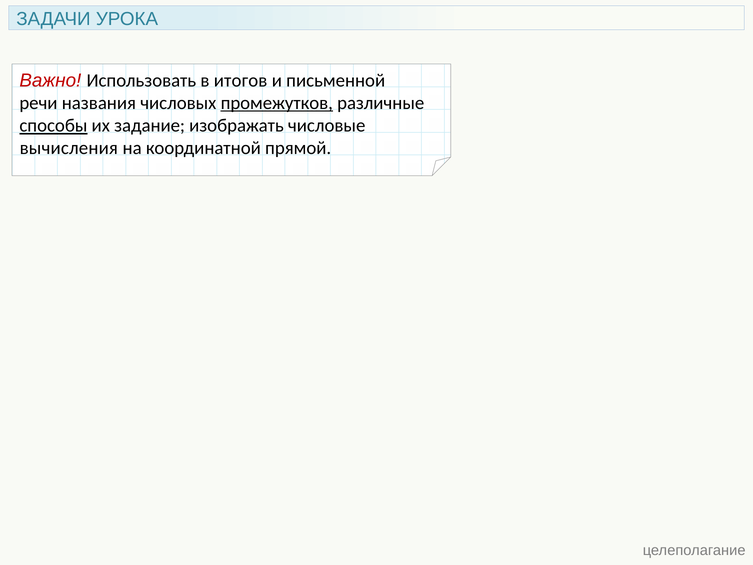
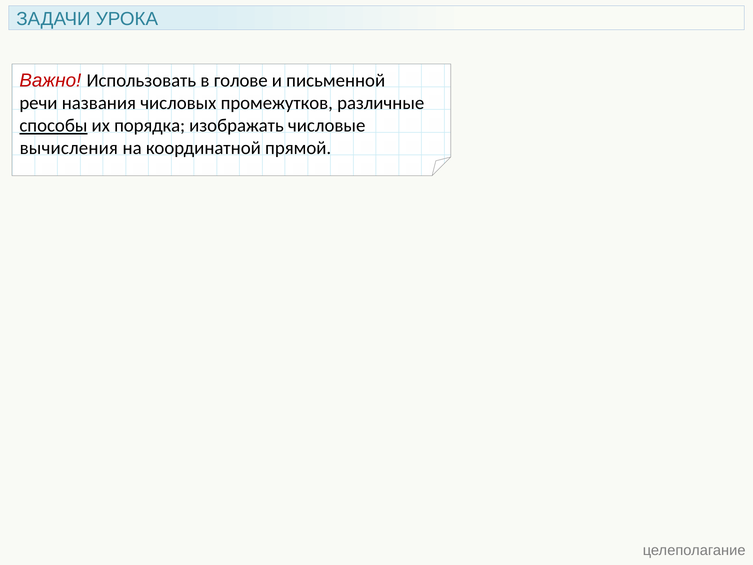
итогов: итогов -> голове (241, 80)
промежутков underline: present -> none (277, 103)
задание: задание -> порядка (150, 126)
